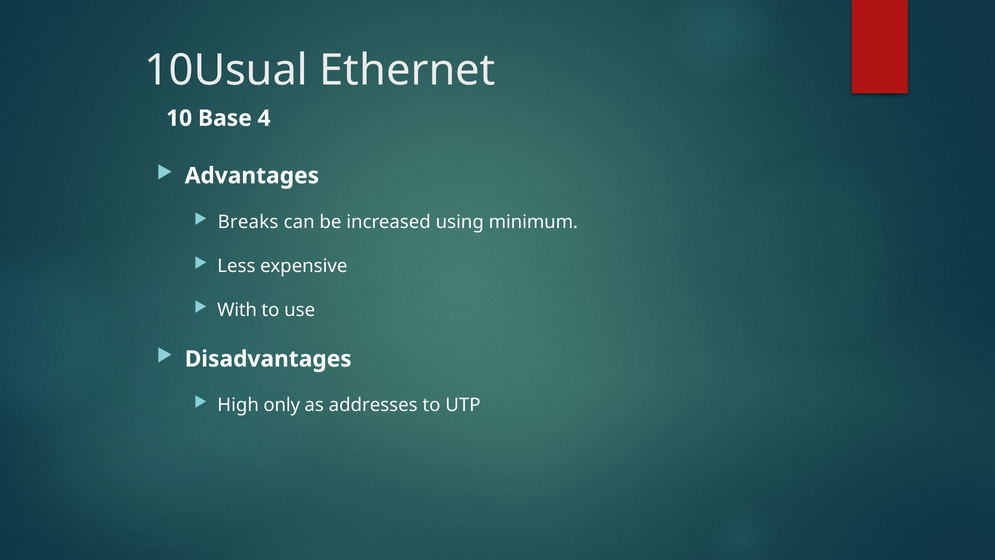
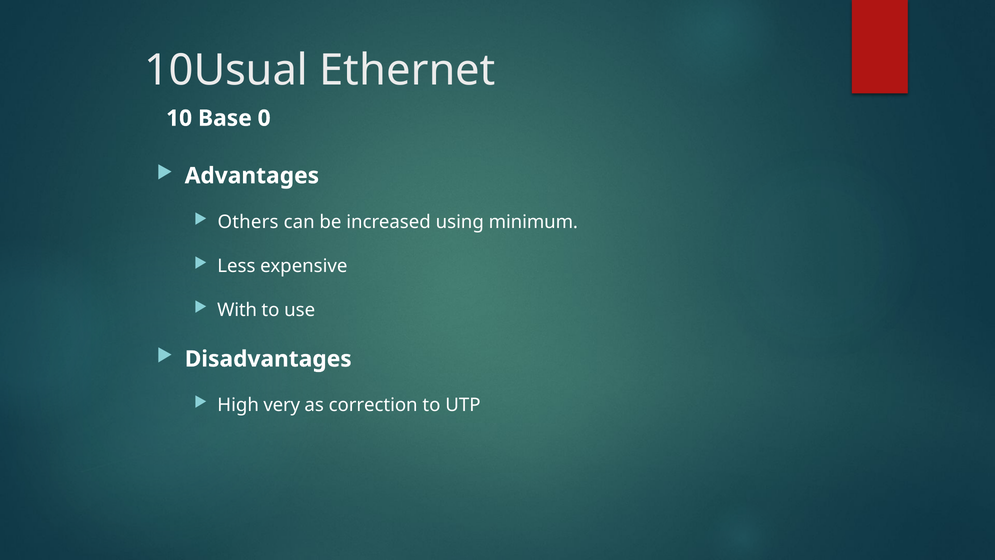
4: 4 -> 0 (264, 118)
Breaks: Breaks -> Others (248, 222)
only: only -> very (282, 405)
addresses: addresses -> correction (373, 405)
